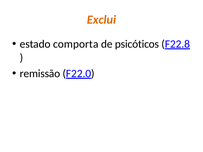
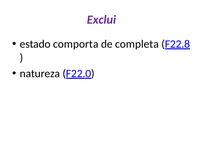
Exclui colour: orange -> purple (101, 20)
psicóticos: psicóticos -> completa (137, 44)
remissão: remissão -> natureza (40, 74)
